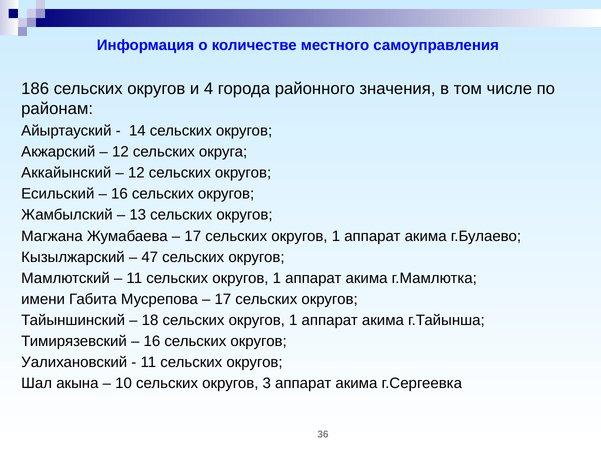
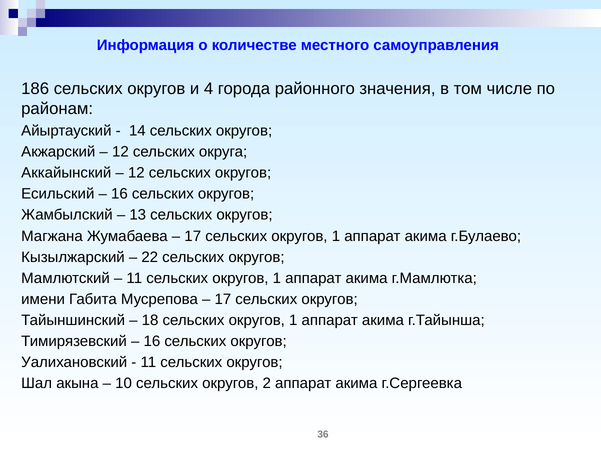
47: 47 -> 22 (150, 257)
3: 3 -> 2 (267, 383)
